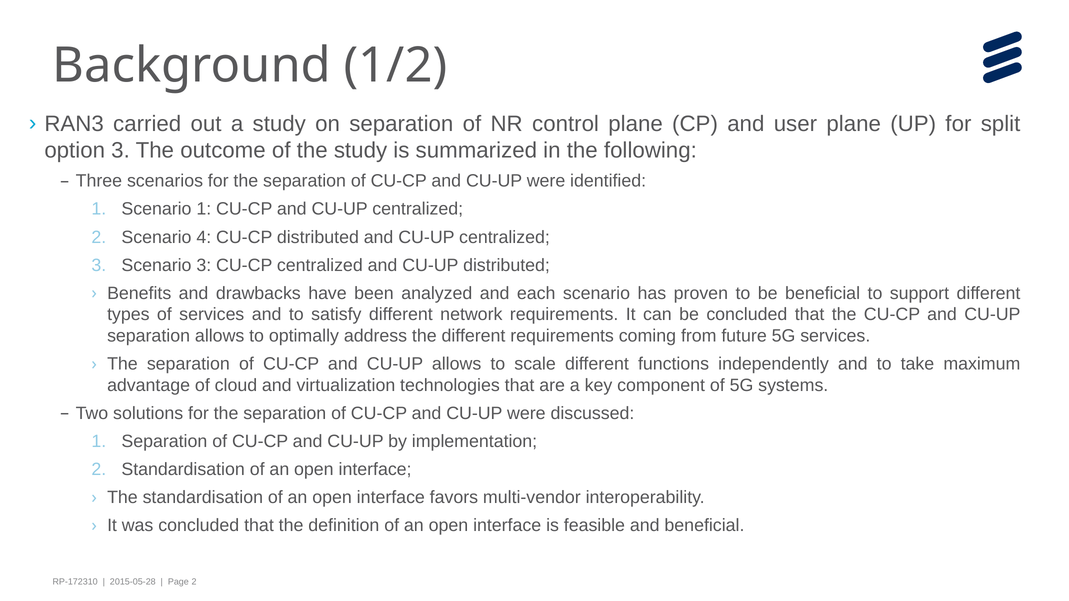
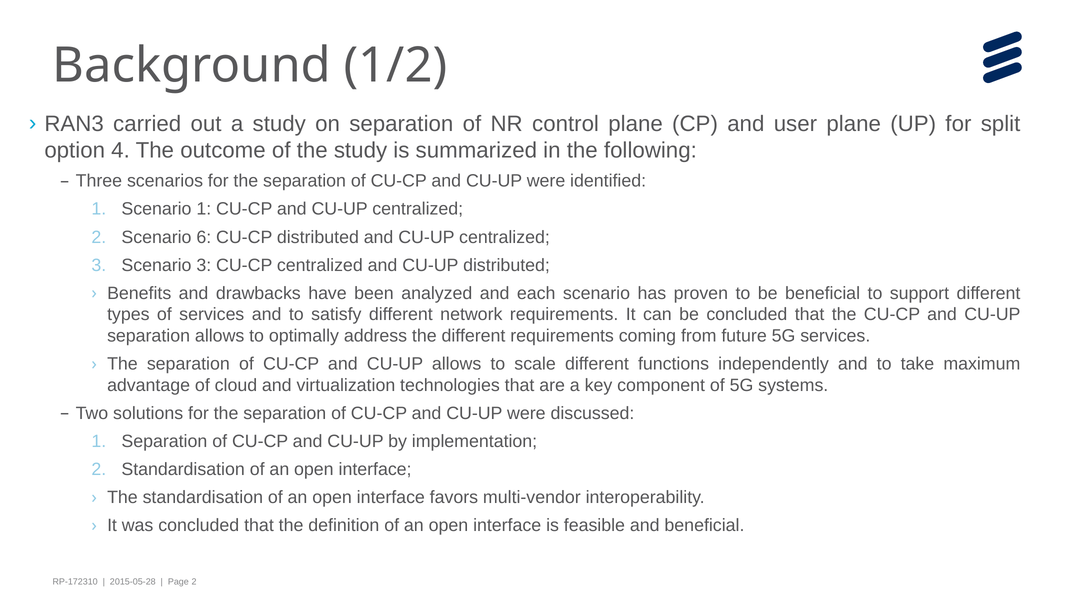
option 3: 3 -> 4 (121, 151)
4: 4 -> 6 (204, 237)
